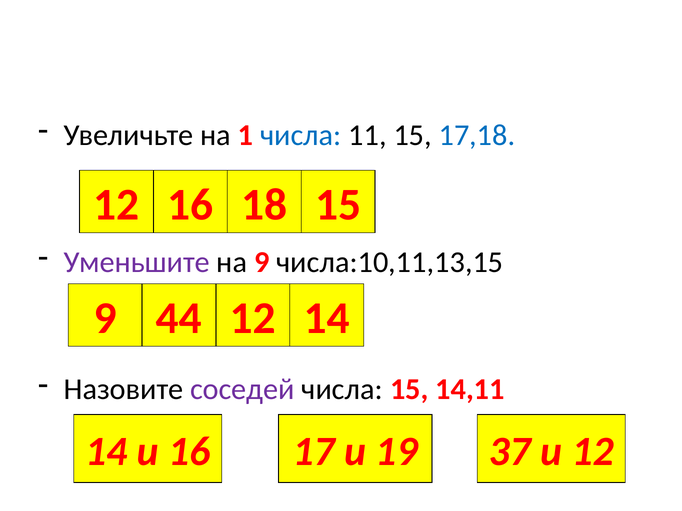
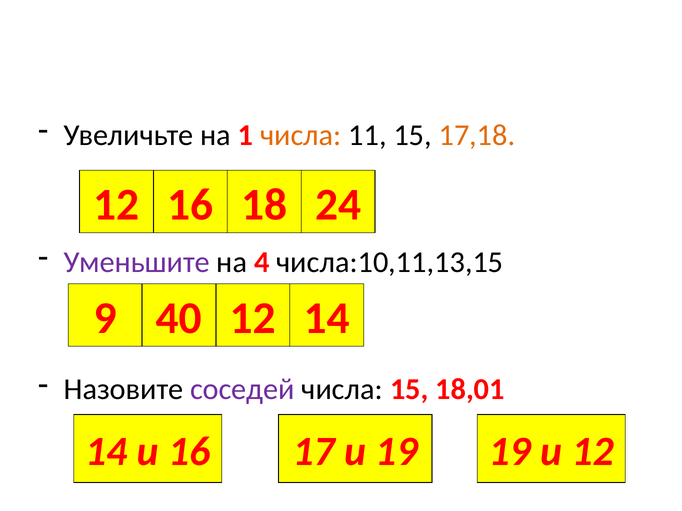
числа colour: blue -> orange (301, 135)
17,18 colour: blue -> orange (477, 135)
18 15: 15 -> 24 (338, 205)
на 9: 9 -> 4 (262, 263)
44: 44 -> 40 (179, 319)
14,11: 14,11 -> 18,01 (470, 390)
19 37: 37 -> 19 (510, 452)
